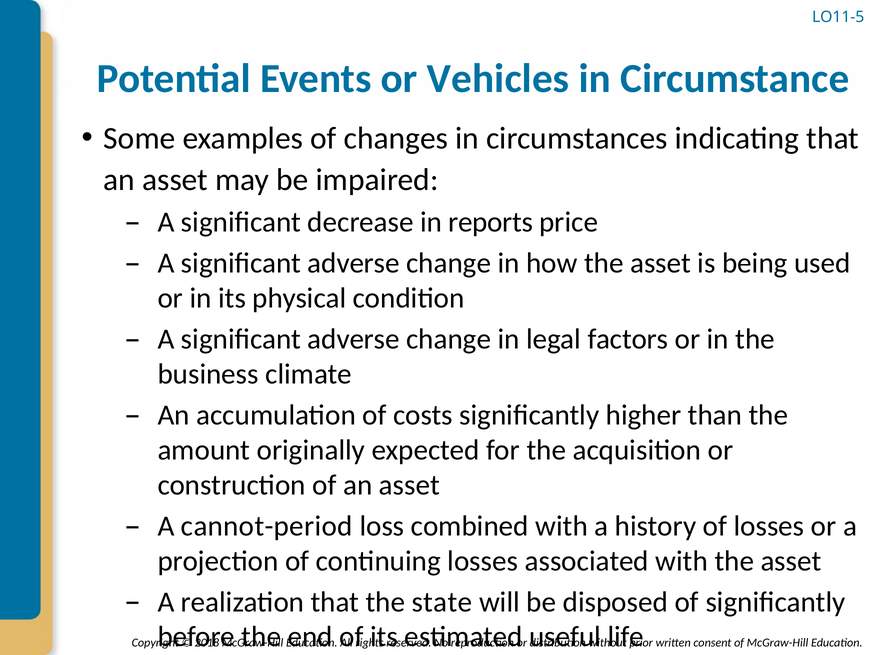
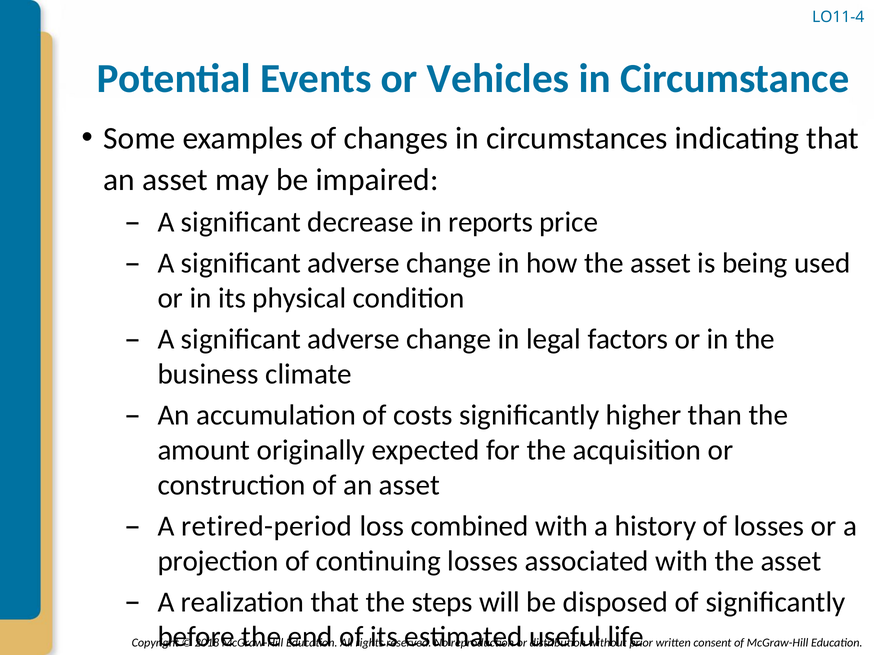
LO11-5: LO11-5 -> LO11-4 (838, 17)
cannot-period: cannot-period -> retired-period (267, 526)
state: state -> steps (442, 602)
